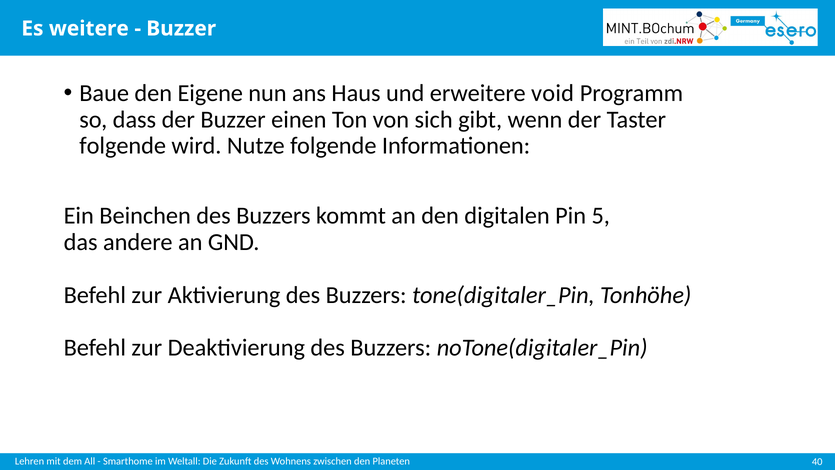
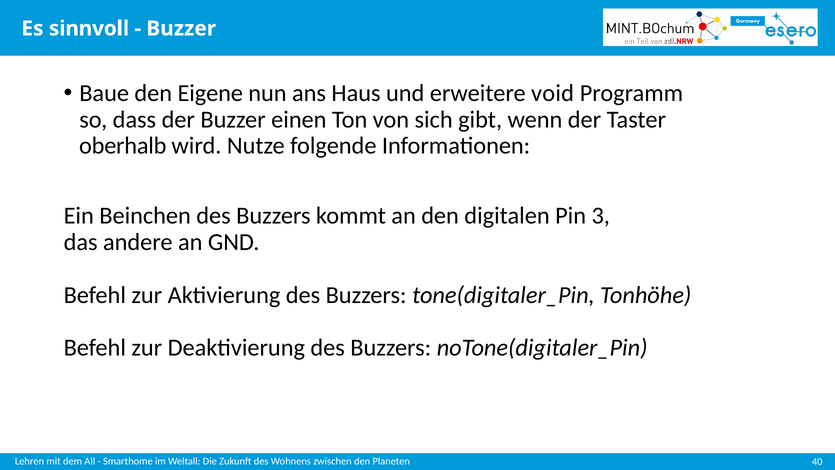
weitere: weitere -> sinnvoll (89, 29)
folgende: folgende -> oberhalb (123, 146)
5: 5 -> 3 (601, 216)
